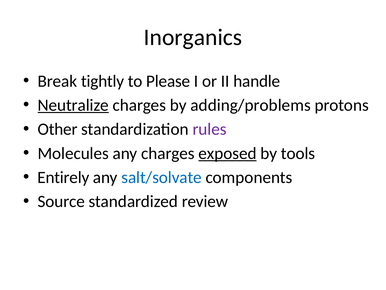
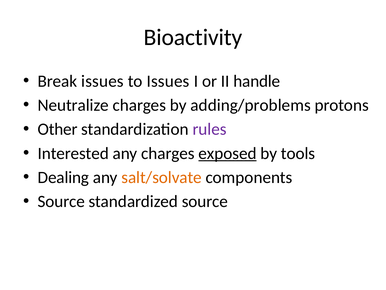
Inorganics: Inorganics -> Bioactivity (193, 37)
Break tightly: tightly -> issues (102, 81)
to Please: Please -> Issues (168, 81)
Neutralize underline: present -> none (73, 105)
Molecules: Molecules -> Interested (73, 153)
Entirely: Entirely -> Dealing (63, 177)
salt/solvate colour: blue -> orange (162, 177)
standardized review: review -> source (205, 201)
